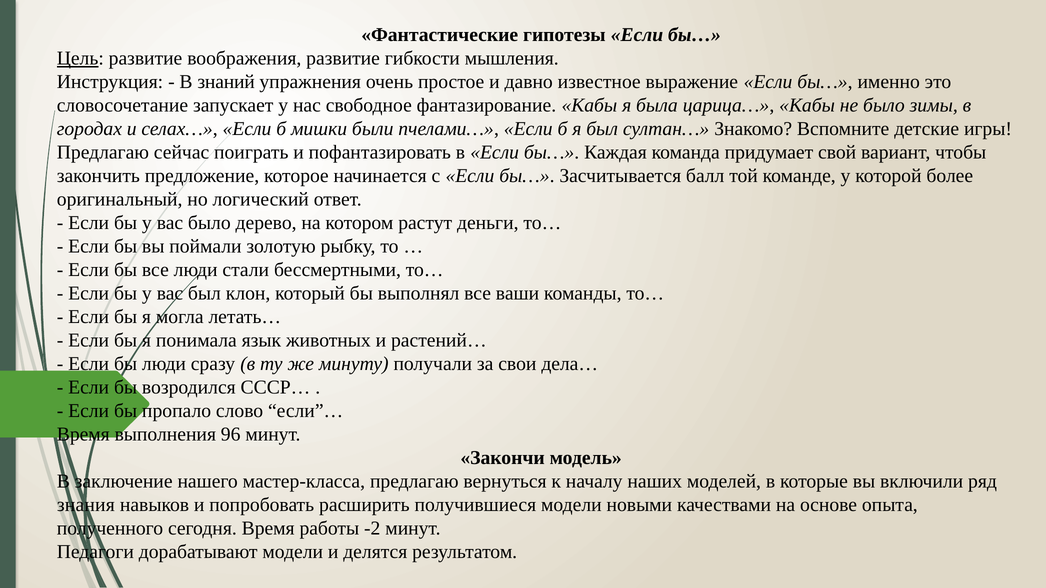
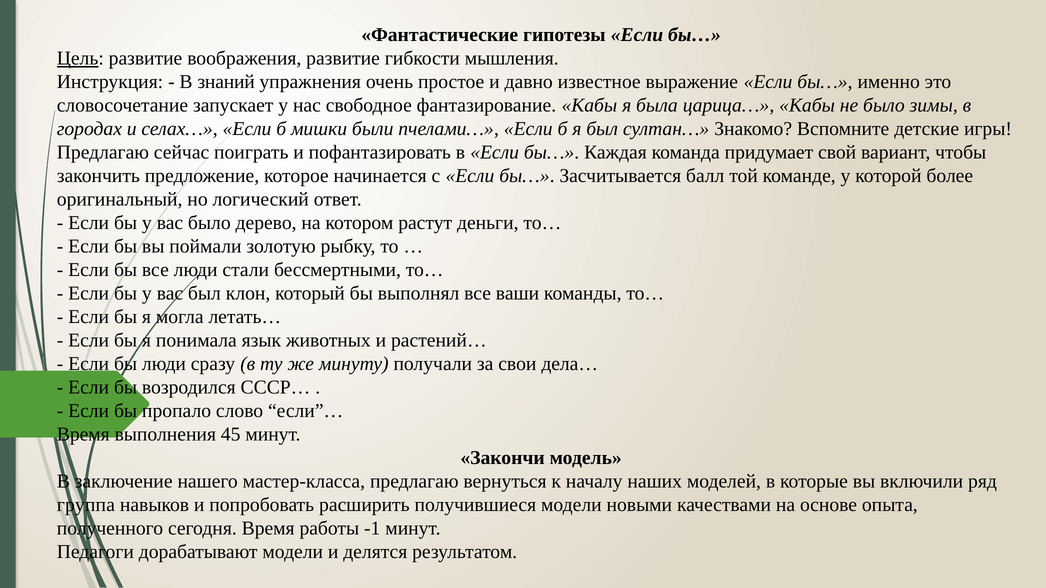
96: 96 -> 45 (231, 435)
знания: знания -> группа (86, 505)
-2: -2 -> -1 (372, 529)
